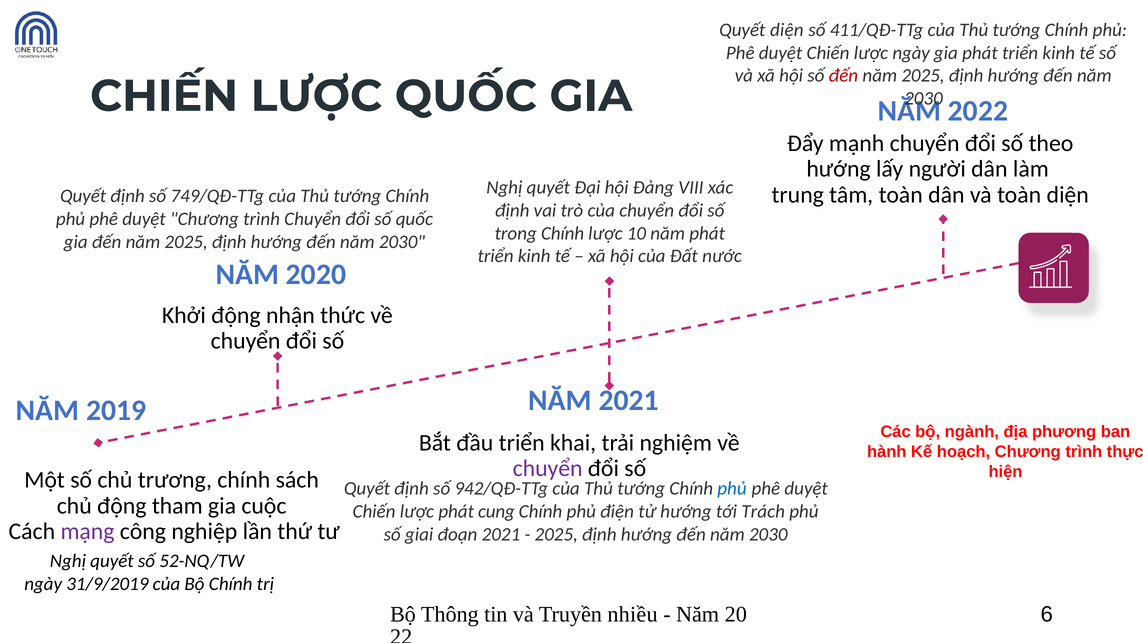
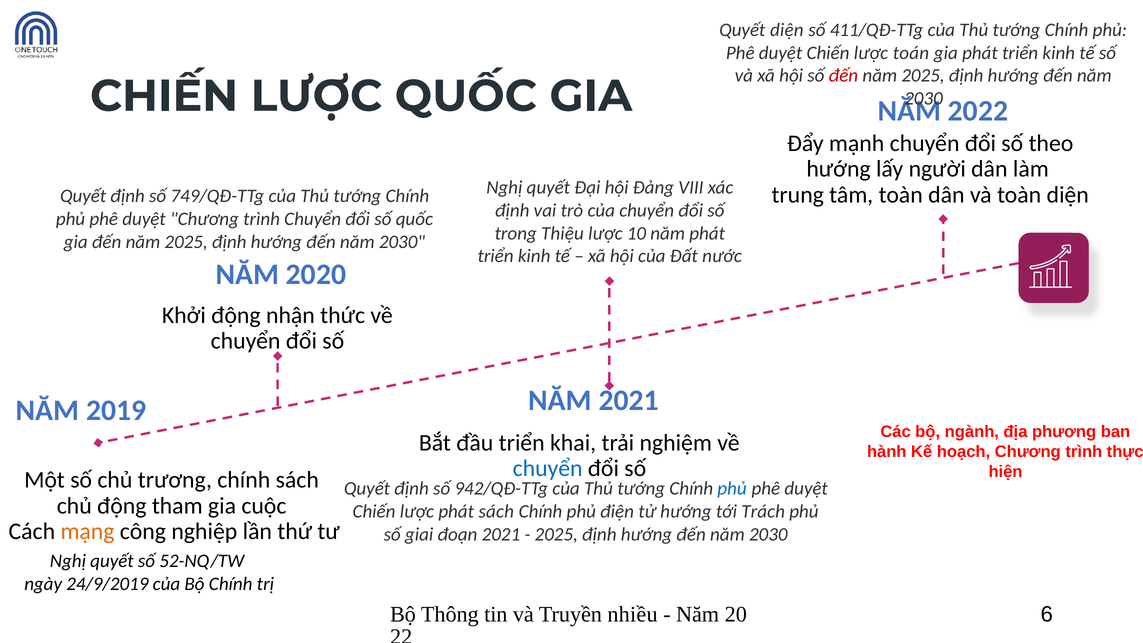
lược ngày: ngày -> toán (911, 53)
trong Chính: Chính -> Thiệu (562, 233)
chuyển colour: purple -> blue (548, 469)
phát cung: cung -> sách (496, 511)
mạng colour: purple -> orange (88, 531)
31/9/2019: 31/9/2019 -> 24/9/2019 (107, 584)
